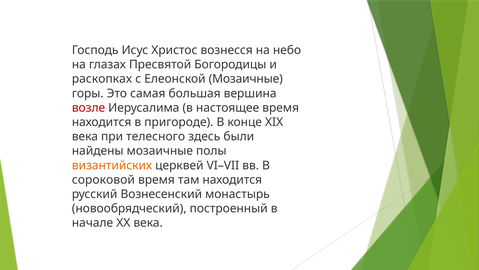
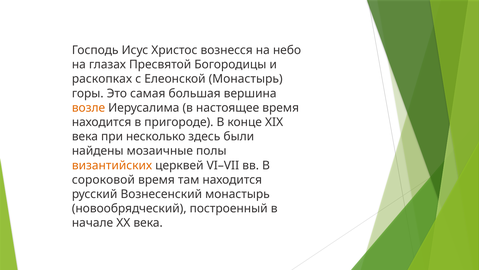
Елеонской Мозаичные: Мозаичные -> Монастырь (246, 79)
возле colour: red -> orange (88, 108)
телесного: телесного -> несколько (156, 136)
